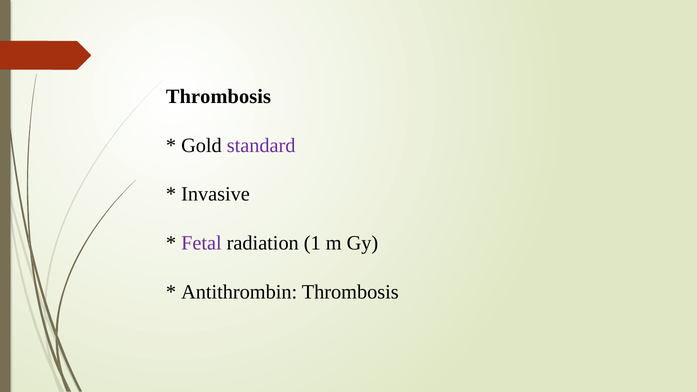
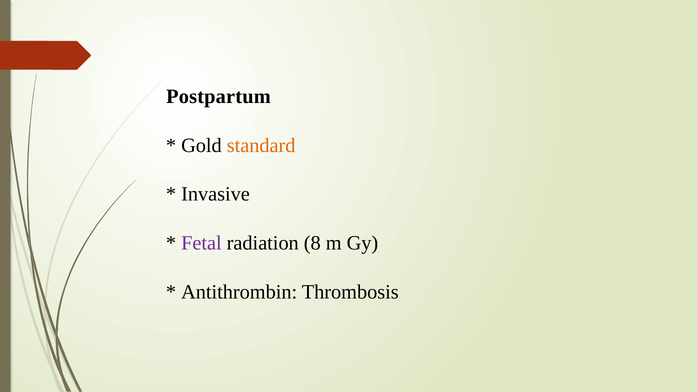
Thrombosis: Thrombosis -> Postpartum (218, 97)
standard colour: purple -> orange (261, 145)
1: 1 -> 8 (312, 243)
